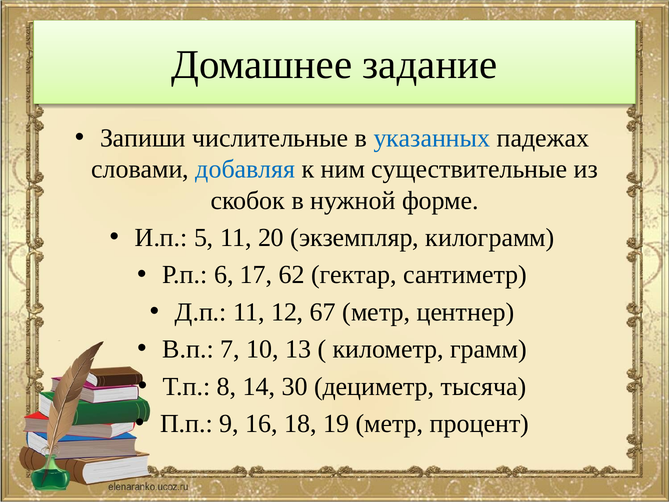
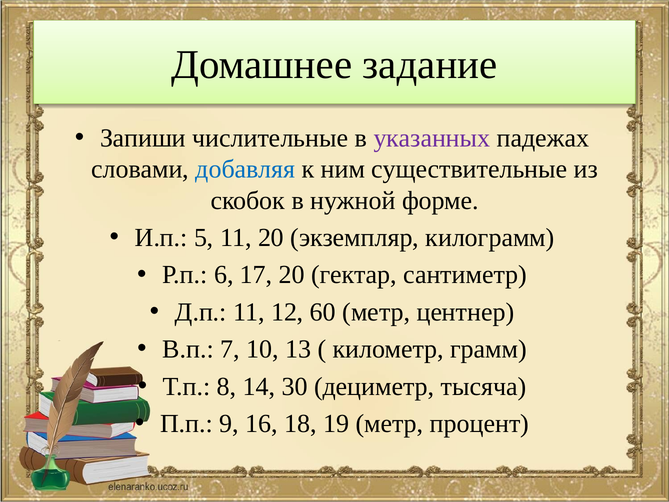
указанных colour: blue -> purple (432, 138)
17 62: 62 -> 20 (292, 275)
67: 67 -> 60 (323, 312)
